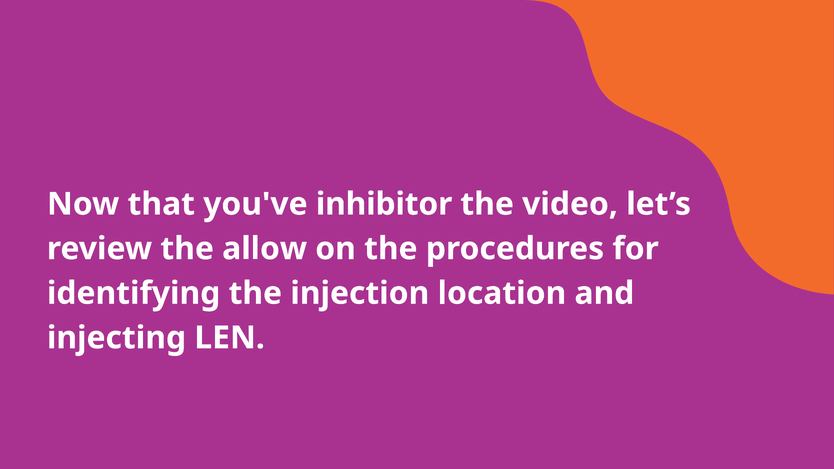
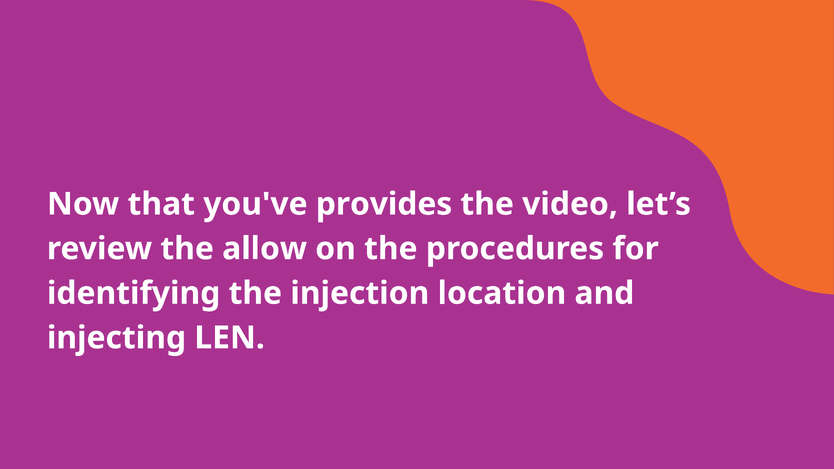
inhibitor: inhibitor -> provides (384, 204)
